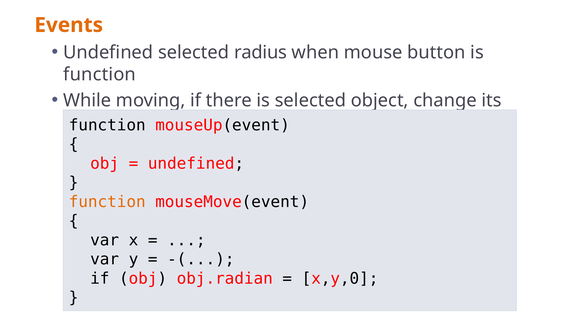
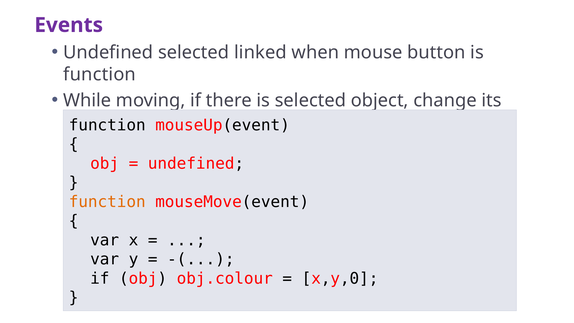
Events colour: orange -> purple (69, 25)
radius: radius -> linked (260, 52)
obj.radian: obj.radian -> obj.colour (225, 278)
